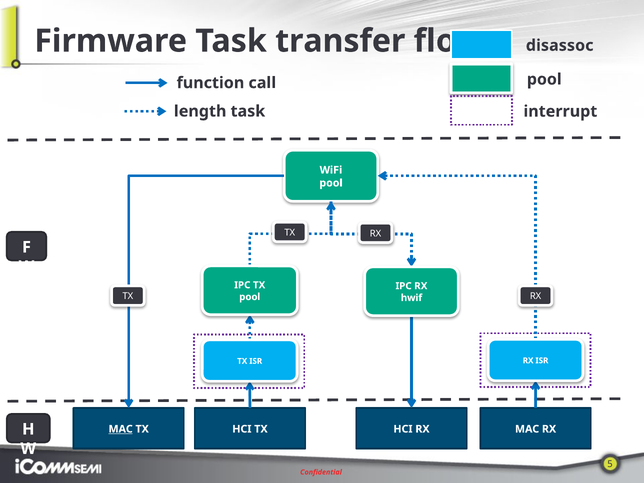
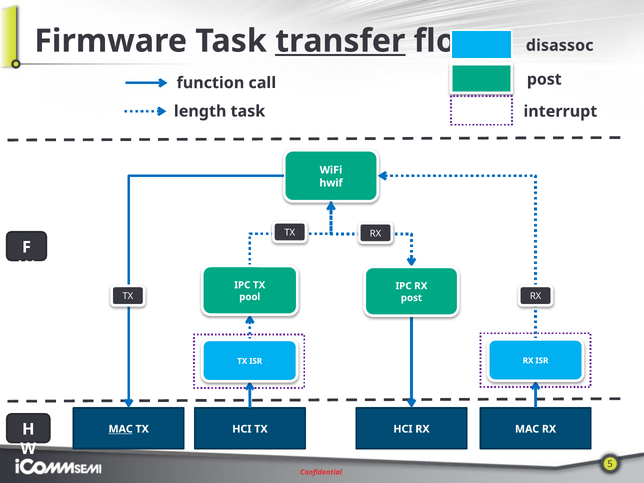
transfer underline: none -> present (340, 41)
pool: pool -> post (544, 79)
pool: pool -> hwif (331, 183)
hwif: hwif -> post (411, 298)
